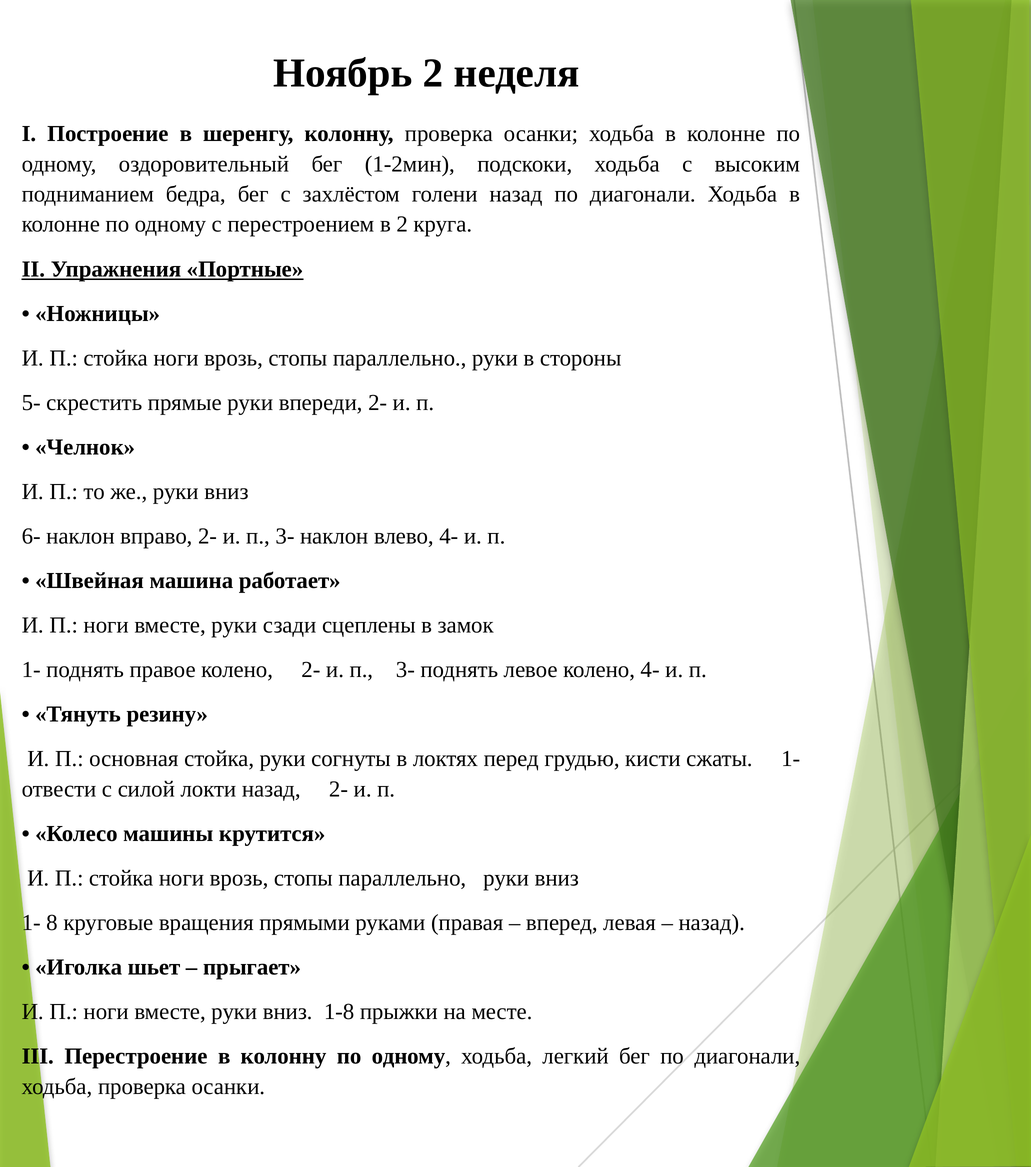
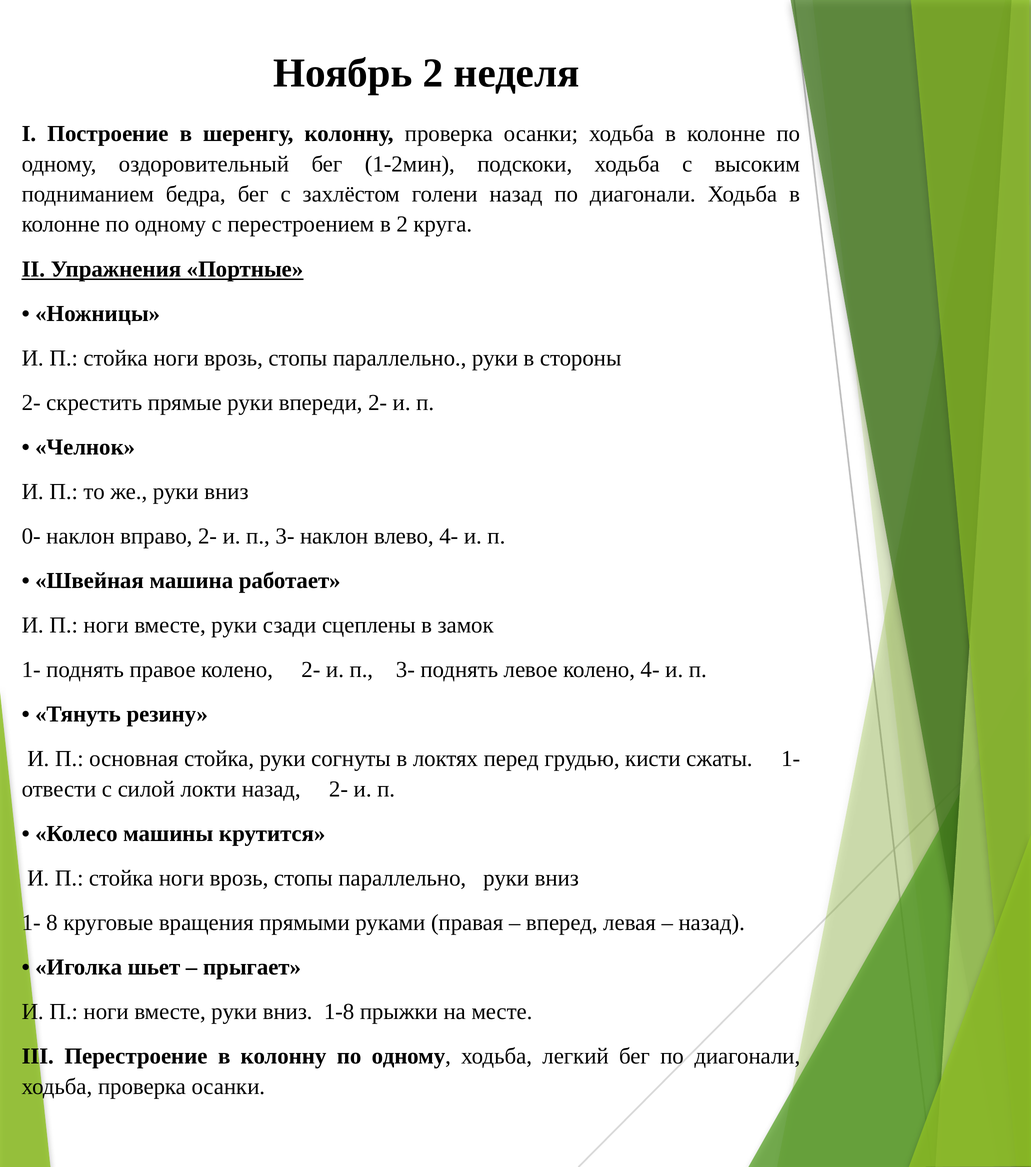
5-: 5- -> 2- (31, 403)
6-: 6- -> 0- (31, 536)
